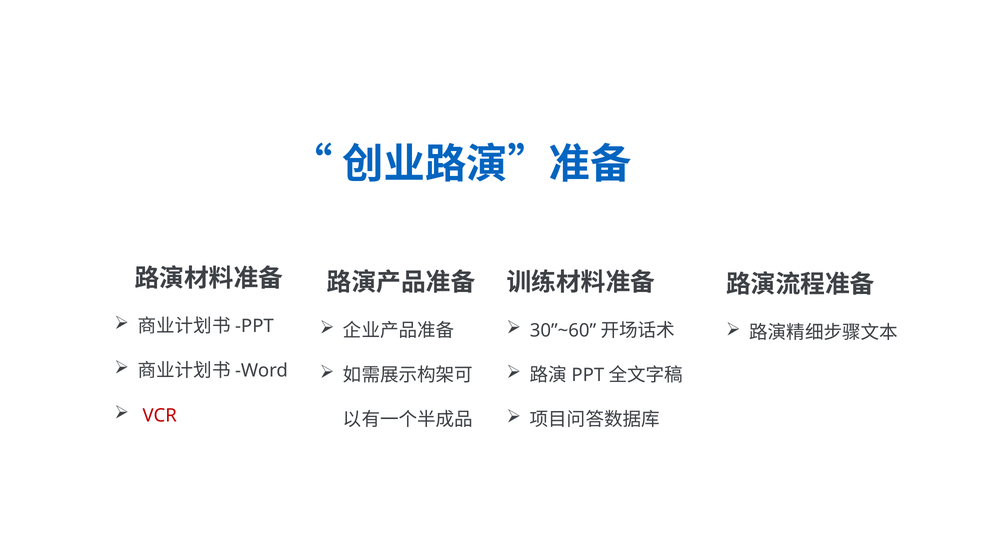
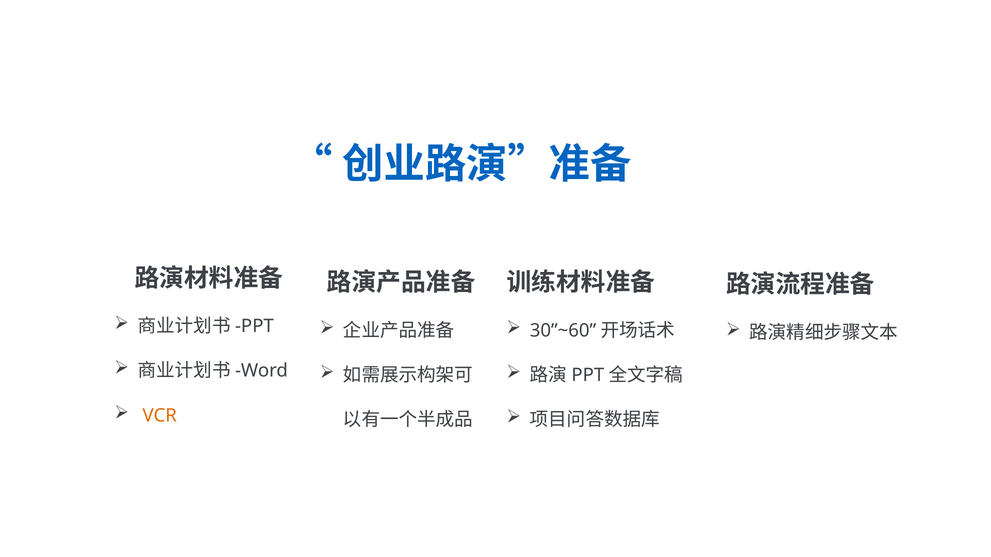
VCR colour: red -> orange (160, 416)
